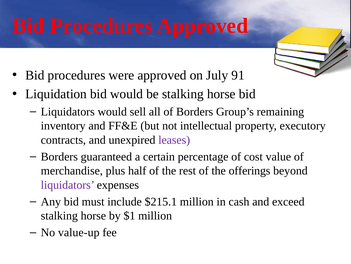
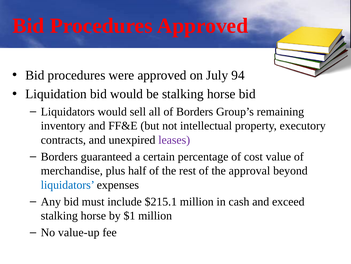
91: 91 -> 94 (238, 75)
offerings: offerings -> approval (249, 170)
liquidators colour: purple -> blue (68, 184)
